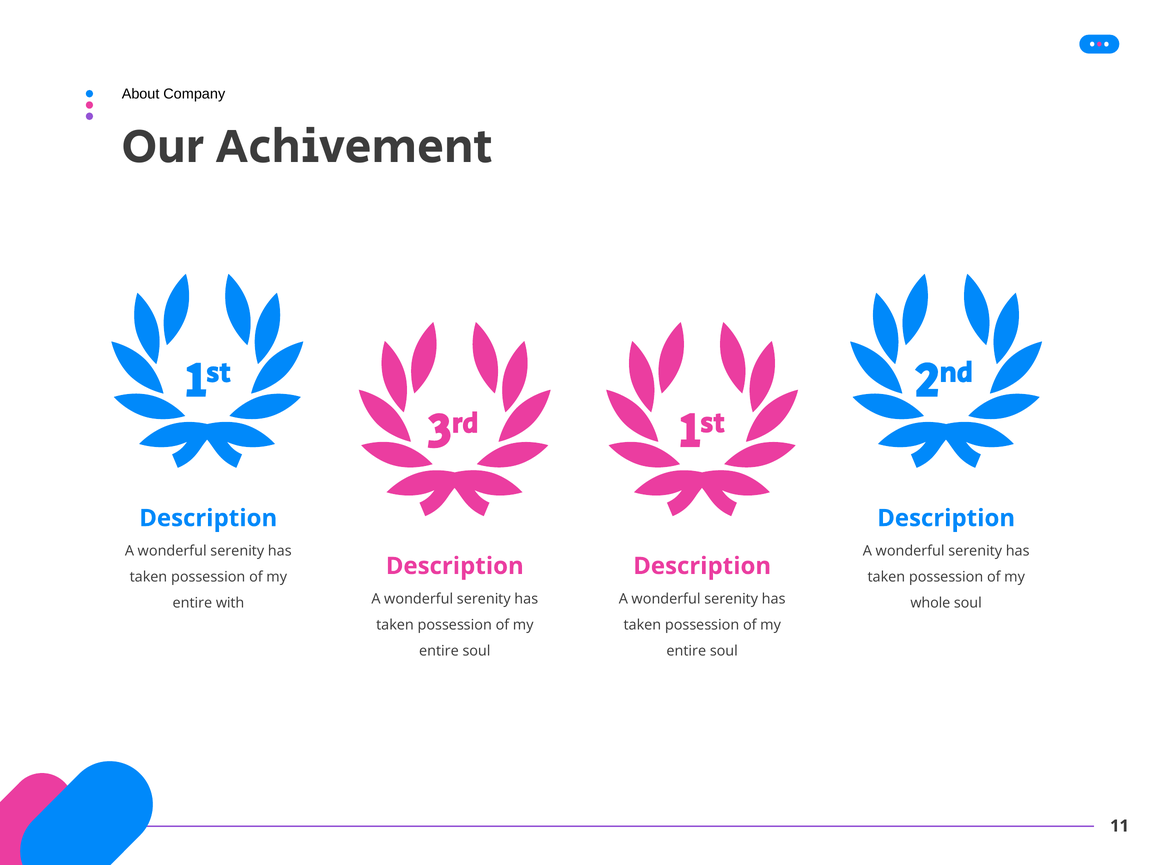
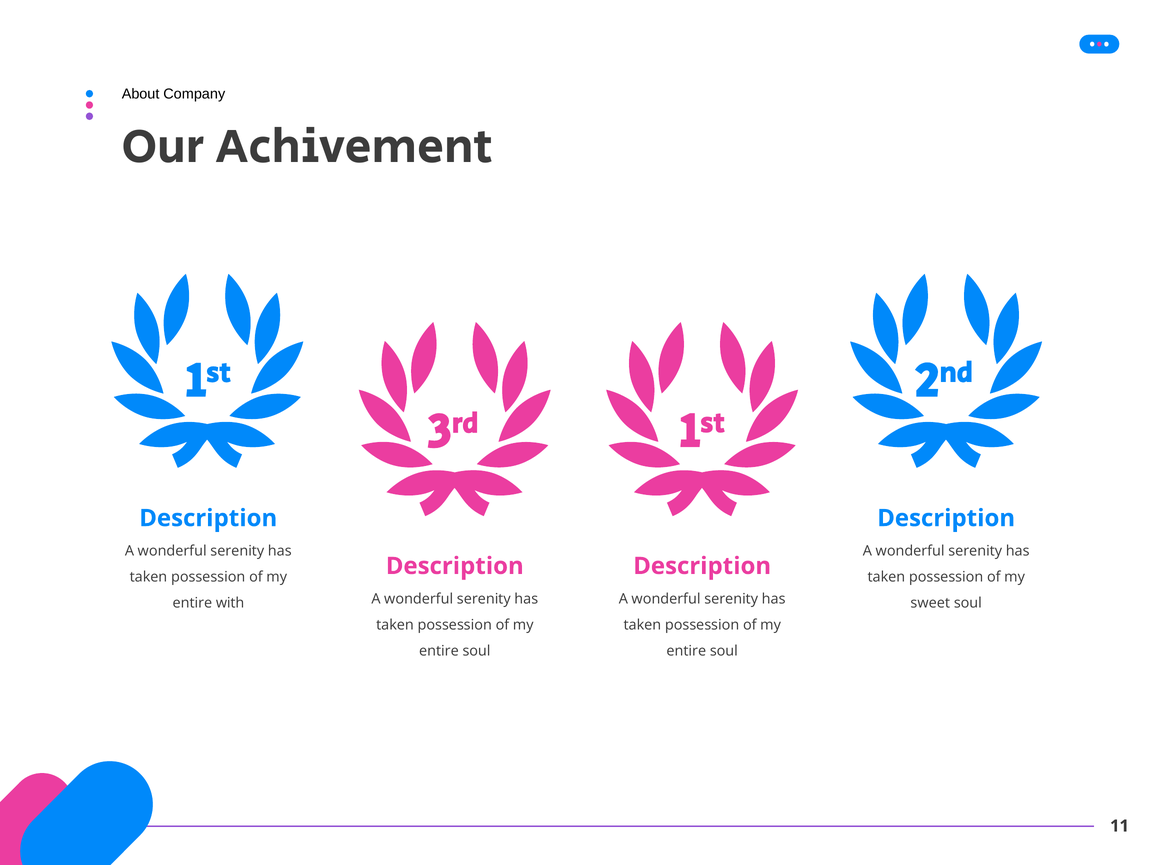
whole: whole -> sweet (930, 603)
